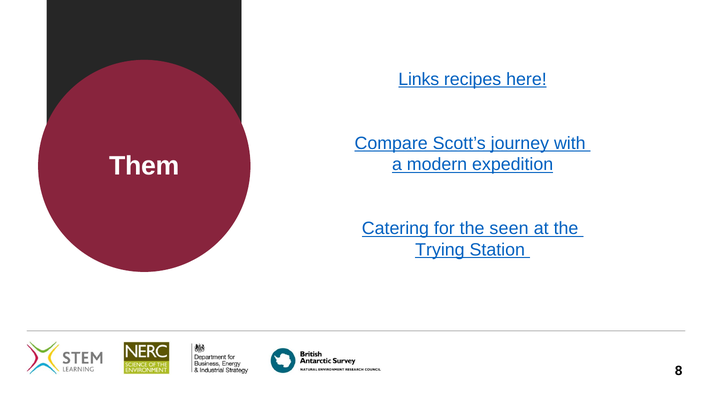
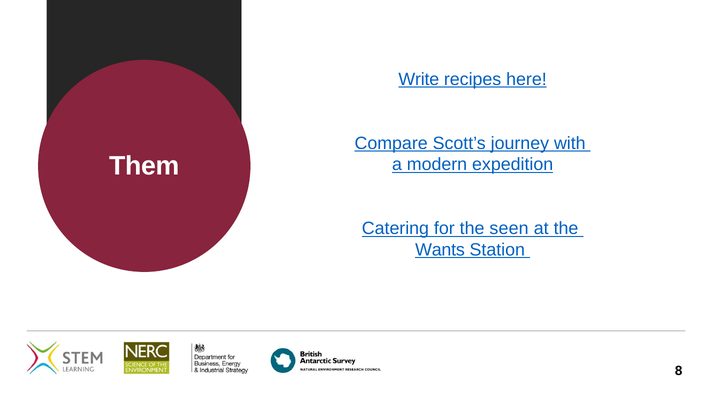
Links: Links -> Write (419, 79)
Trying: Trying -> Wants (440, 250)
